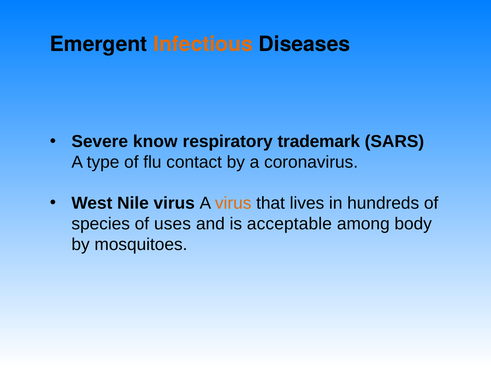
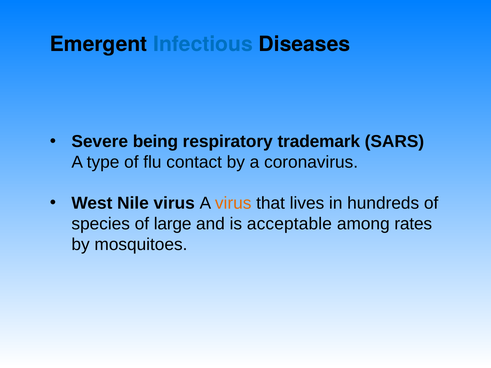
Infectious colour: orange -> blue (203, 44)
know: know -> being (155, 142)
uses: uses -> large (173, 224)
body: body -> rates (413, 224)
